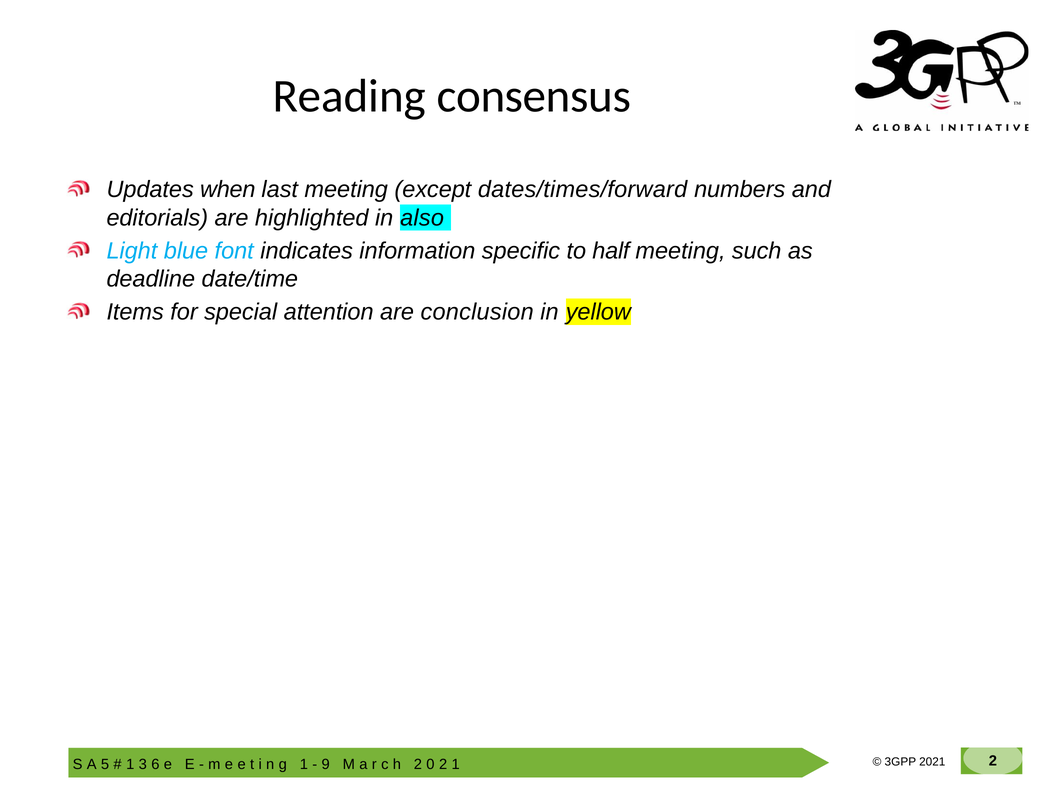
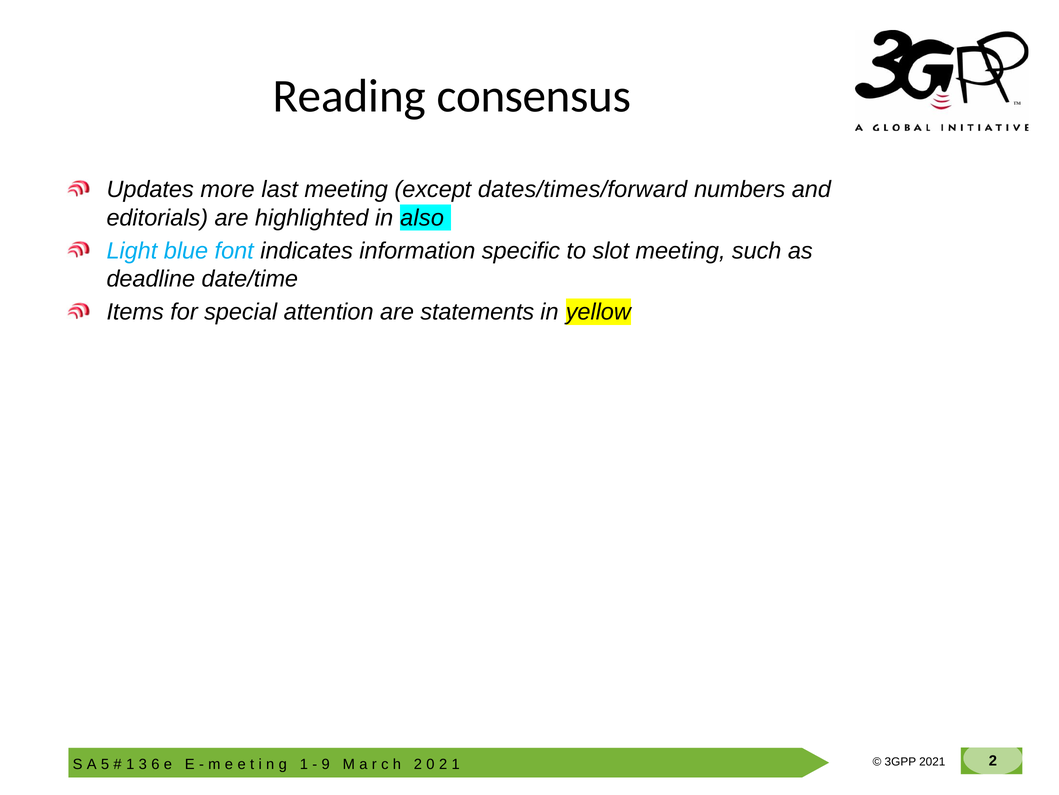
when: when -> more (228, 189)
half: half -> slot (611, 251)
conclusion: conclusion -> statements (477, 312)
